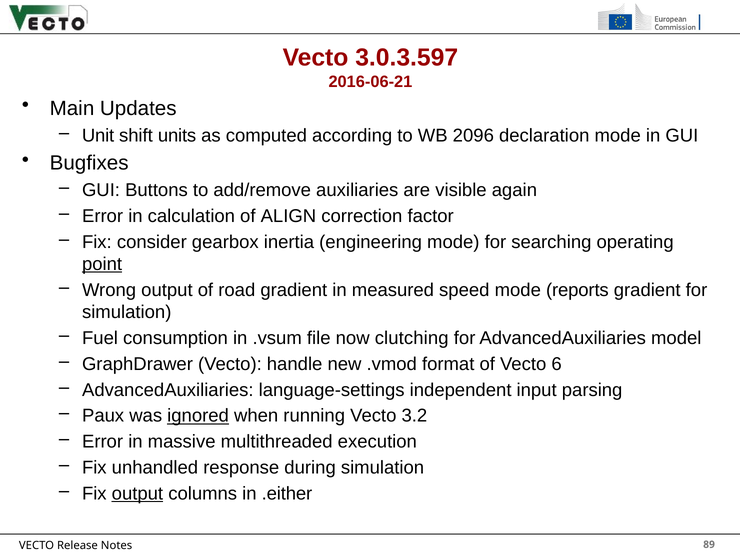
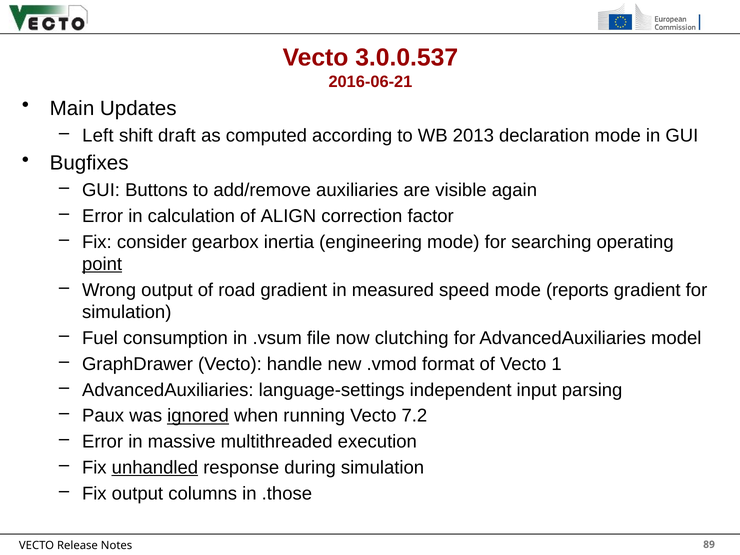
3.0.3.597: 3.0.3.597 -> 3.0.0.537 (407, 58)
Unit: Unit -> Left (98, 135)
units: units -> draft (177, 135)
2096: 2096 -> 2013 (473, 135)
6: 6 -> 1 (557, 364)
3.2: 3.2 -> 7.2 (414, 416)
unhandled underline: none -> present (155, 468)
output underline: present -> none (137, 494)
.either: .either -> .those (287, 494)
